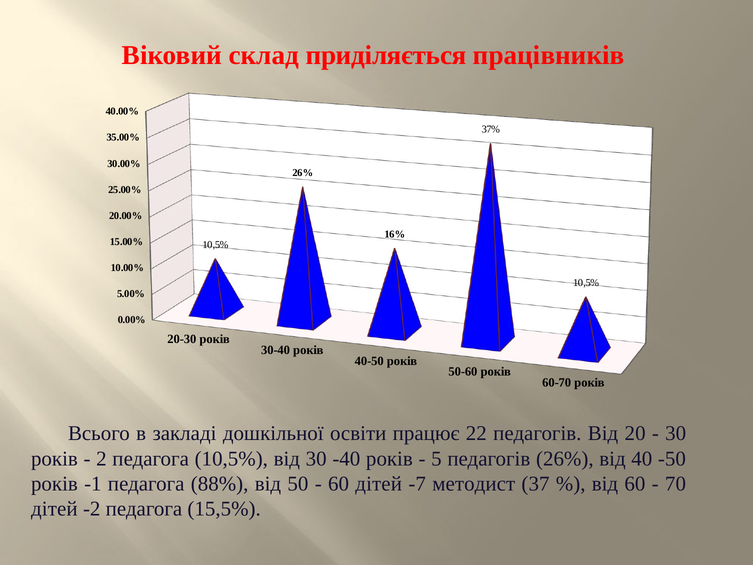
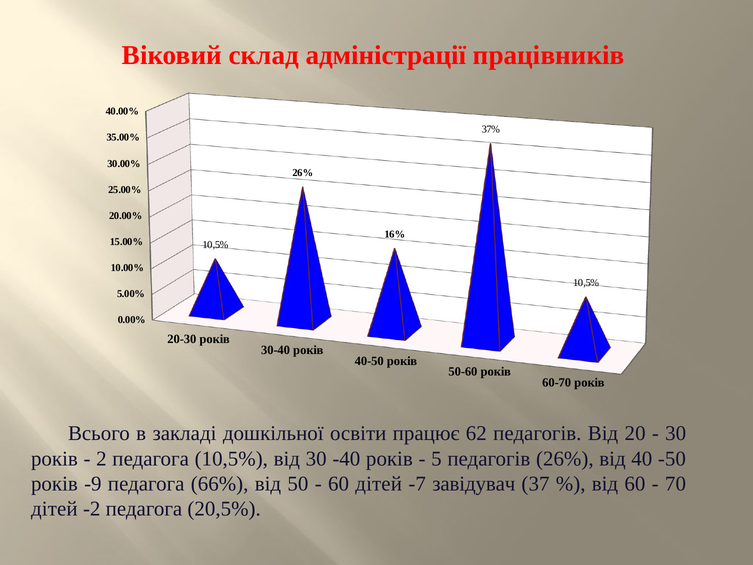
приділяється: приділяється -> адміністрації (386, 55)
22: 22 -> 62 (476, 433)
-1: -1 -> -9 (93, 484)
88%: 88% -> 66% (220, 484)
методист: методист -> завідувач (474, 484)
15,5%: 15,5% -> 20,5% (224, 509)
